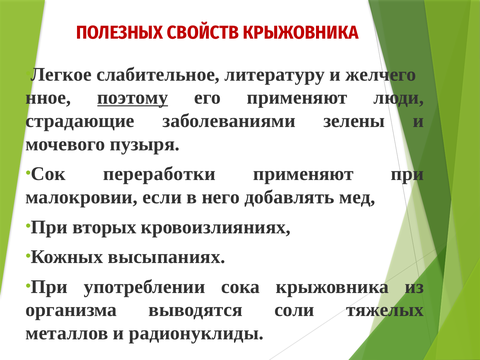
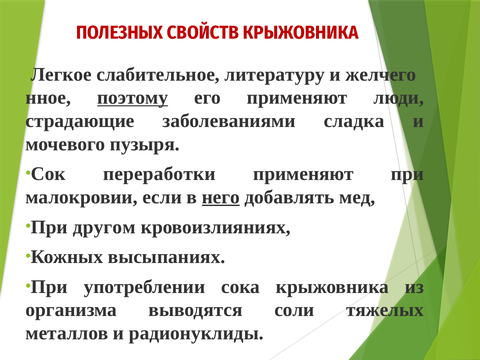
зелены: зелены -> сладка (354, 121)
него underline: none -> present (221, 197)
вторых: вторых -> другом (104, 227)
